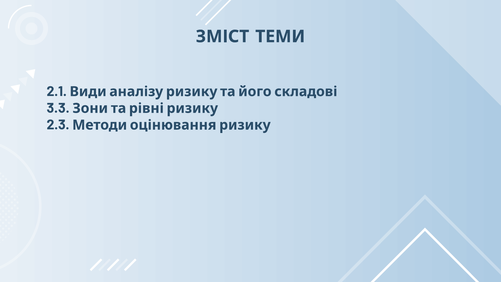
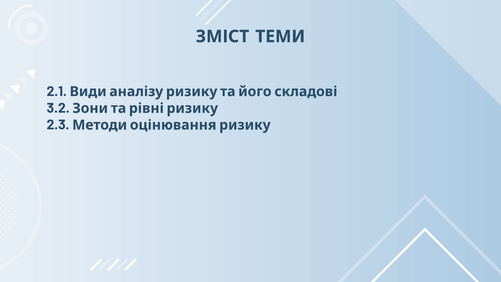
3.3: 3.3 -> 3.2 (58, 108)
